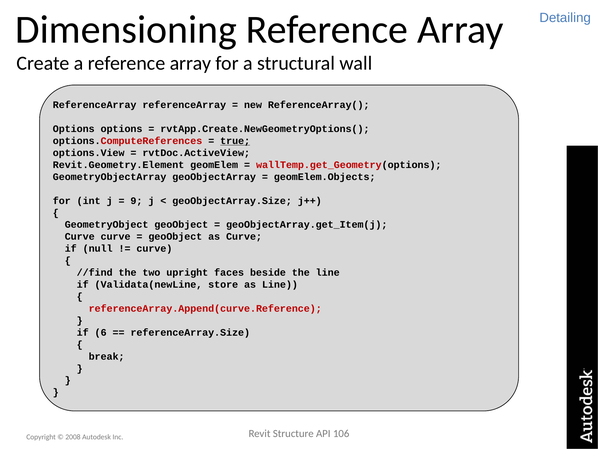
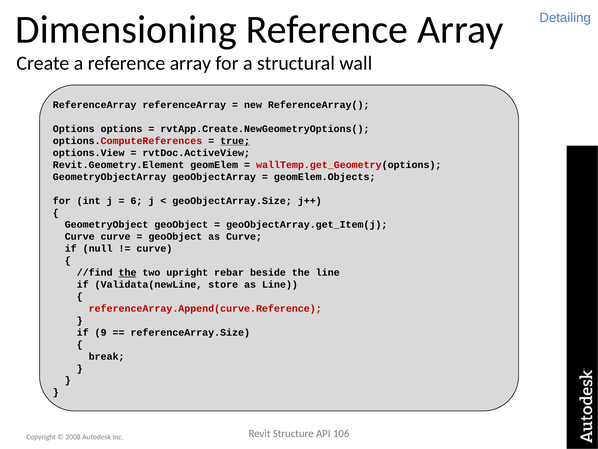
9: 9 -> 6 (136, 201)
the underline: none -> present (128, 272)
faces: faces -> rebar (229, 272)
6: 6 -> 9 (101, 332)
